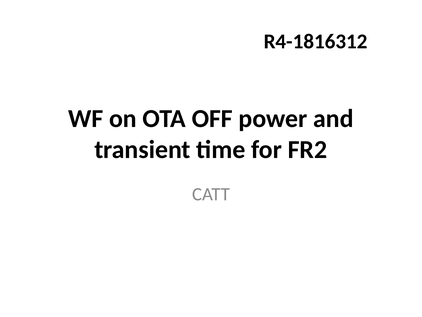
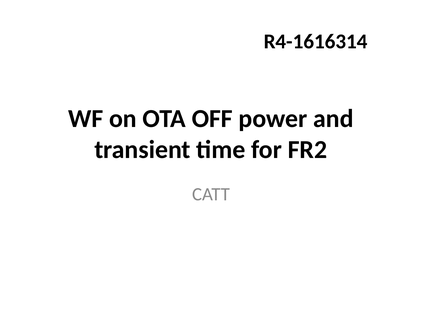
R4-1816312: R4-1816312 -> R4-1616314 (316, 42)
